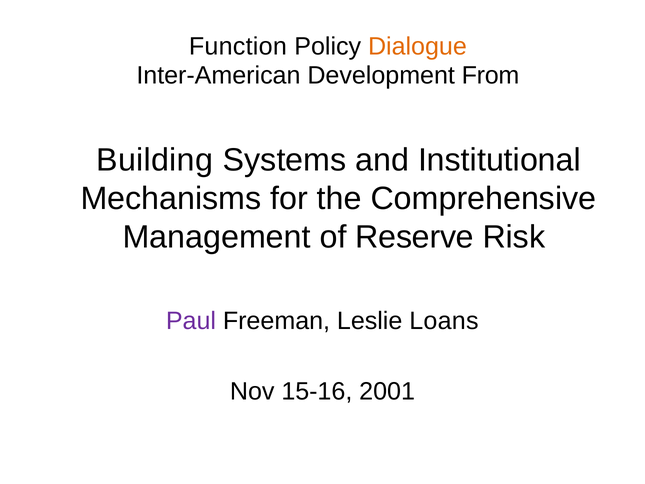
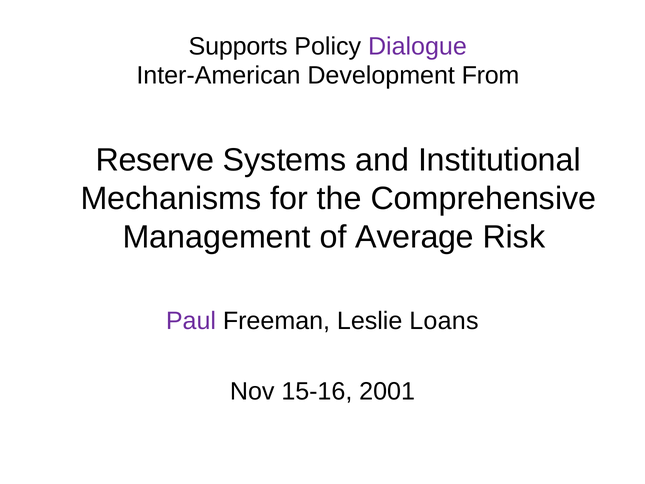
Function: Function -> Supports (238, 46)
Dialogue colour: orange -> purple (417, 46)
Building: Building -> Reserve (155, 160)
Reserve: Reserve -> Average (415, 237)
